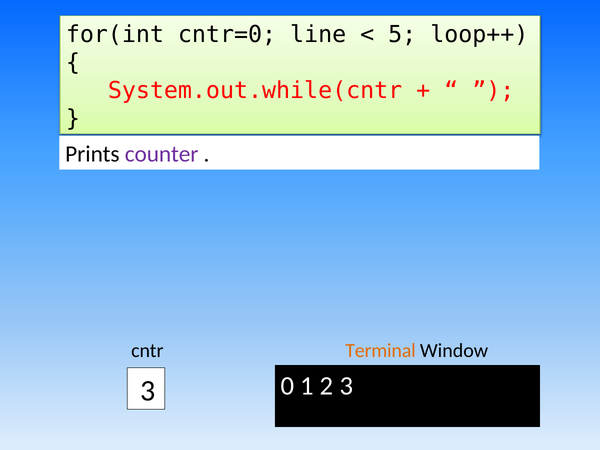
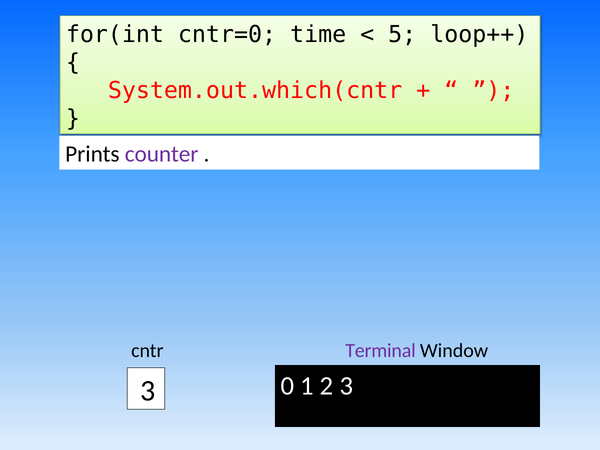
line: line -> time (318, 34)
System.out.while(cntr: System.out.while(cntr -> System.out.which(cntr (255, 90)
Terminal colour: orange -> purple (380, 351)
